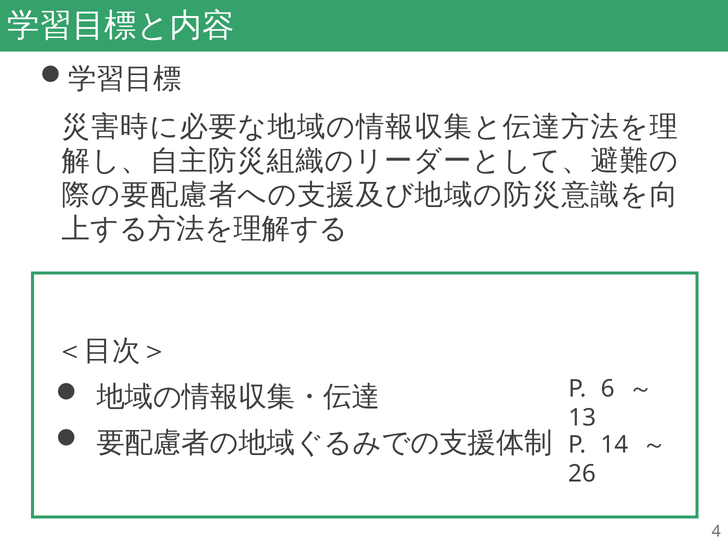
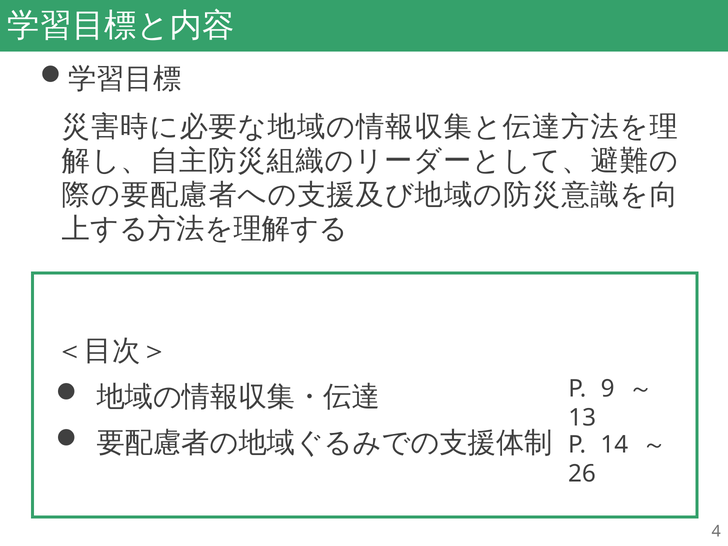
6: 6 -> 9 (608, 389)
